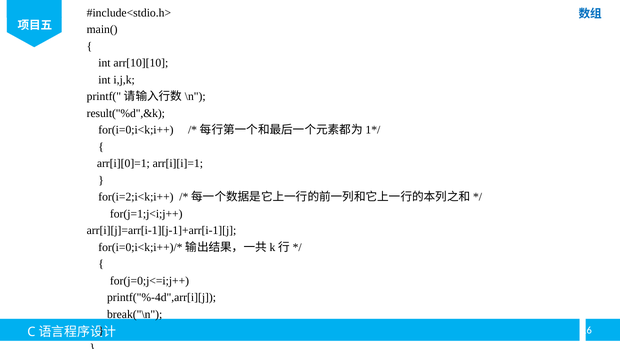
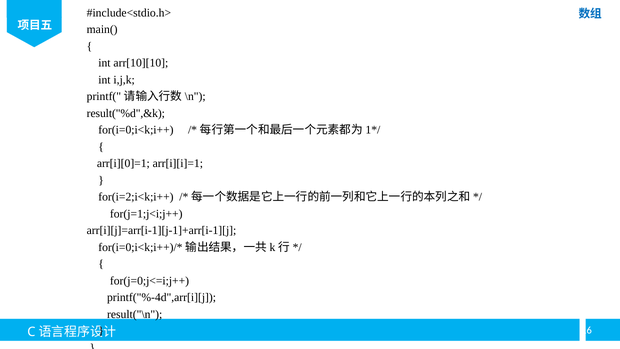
break("\n: break("\n -> result("\n (135, 314)
